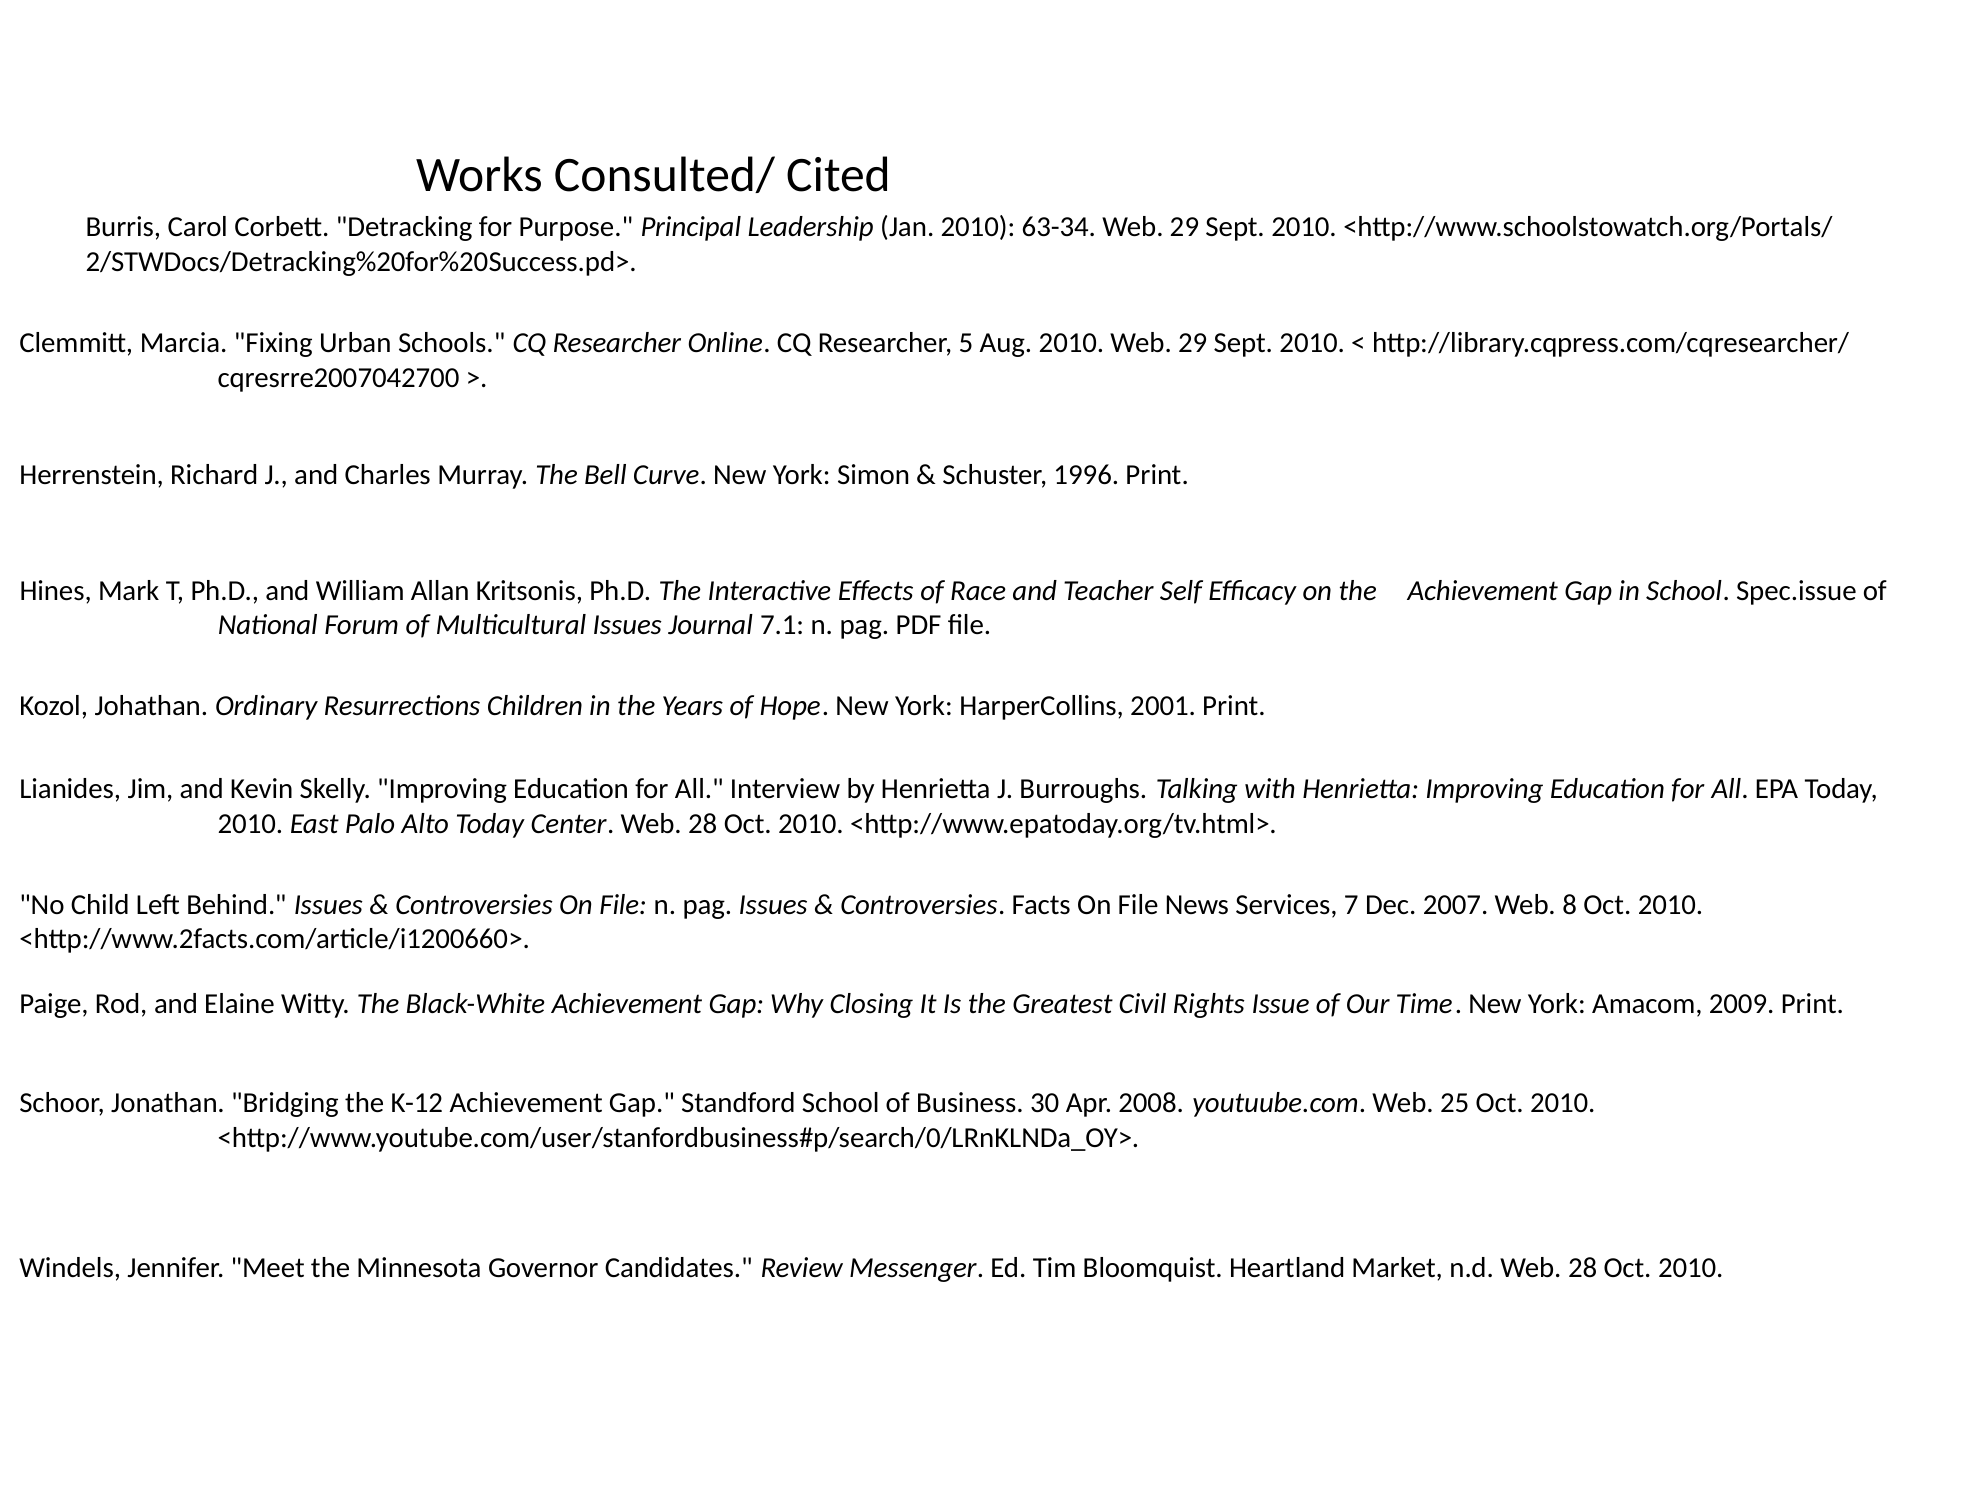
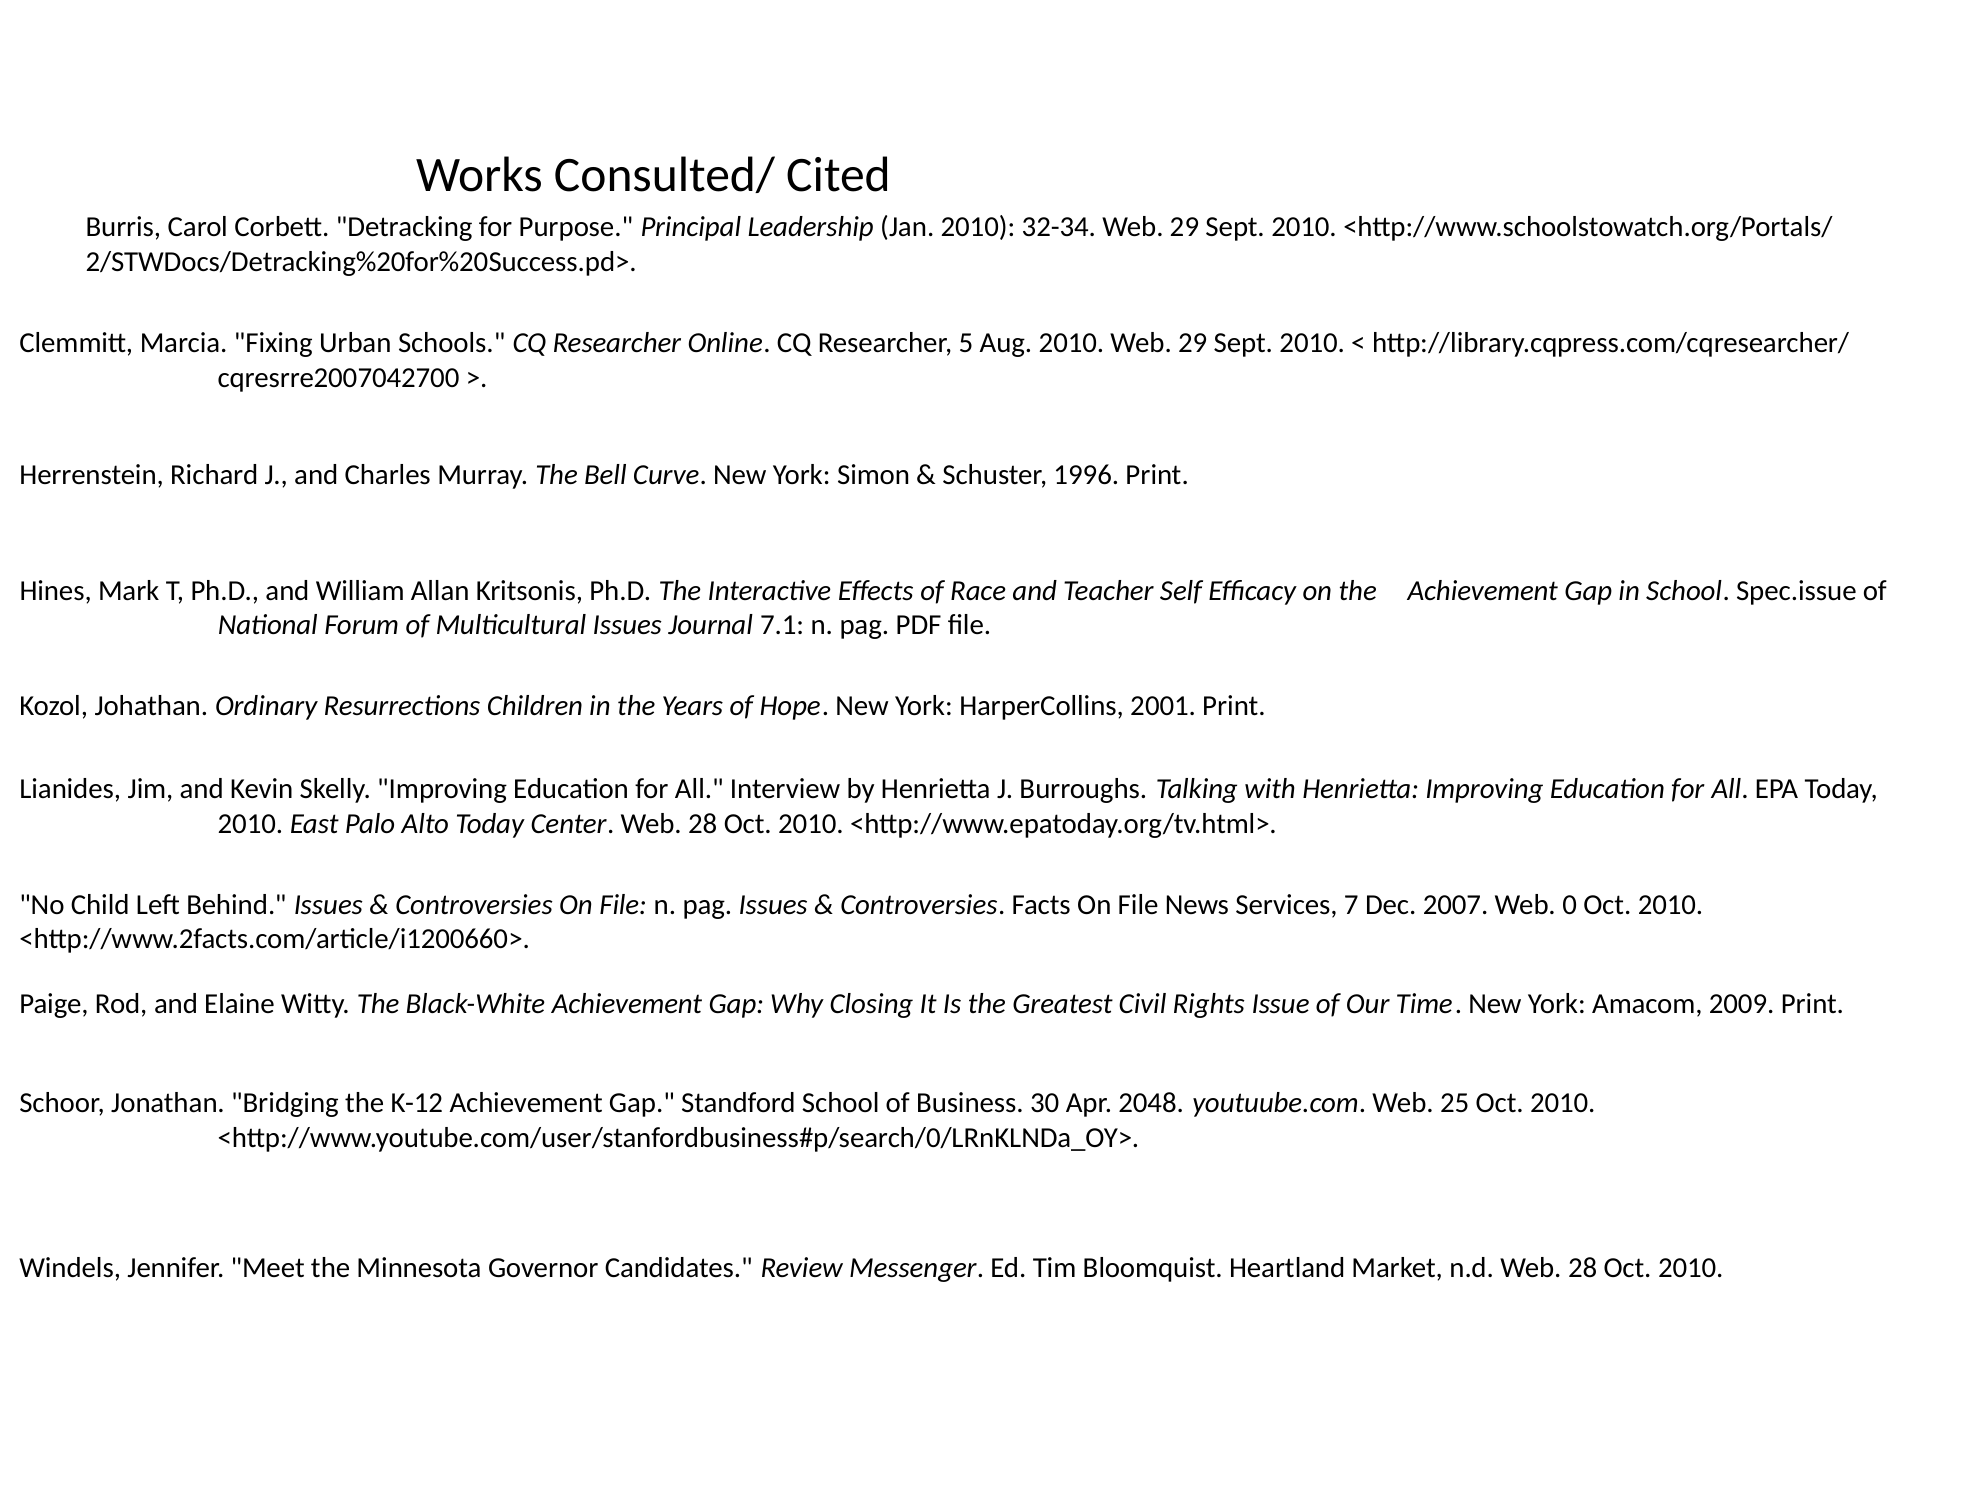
63-34: 63-34 -> 32-34 (1059, 227)
8: 8 -> 0 (1570, 905)
2008: 2008 -> 2048 (1151, 1103)
